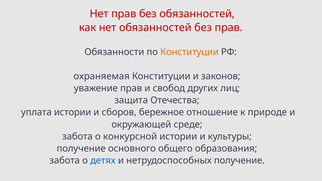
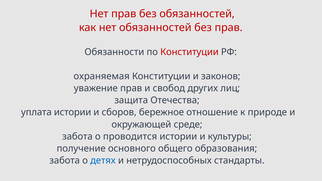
Конституции colour: orange -> red (189, 52)
конкурсной: конкурсной -> проводится (130, 137)
нетрудоспособных получение: получение -> стандарты (239, 161)
